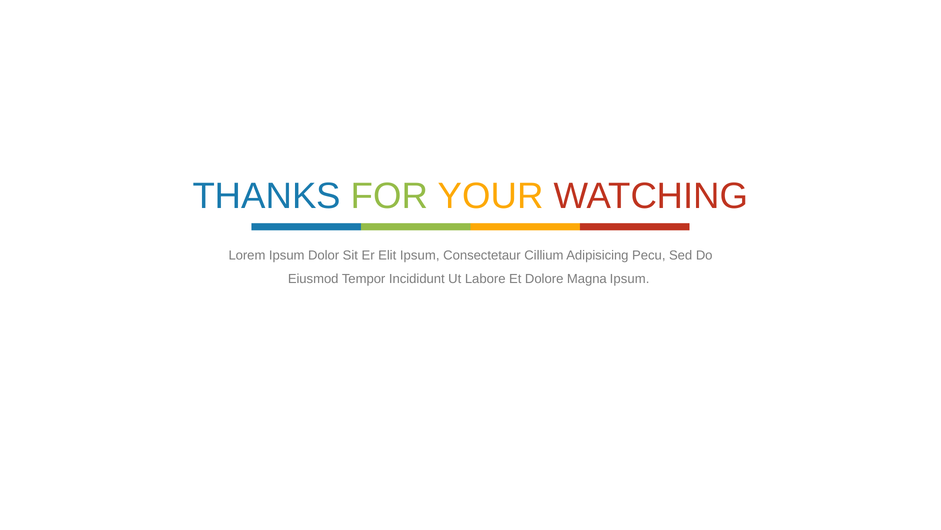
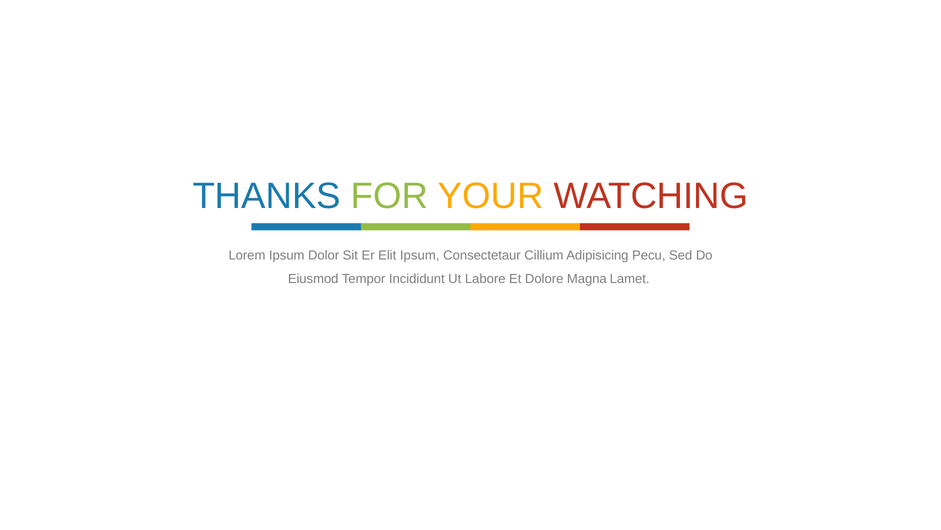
Magna Ipsum: Ipsum -> Lamet (630, 279)
